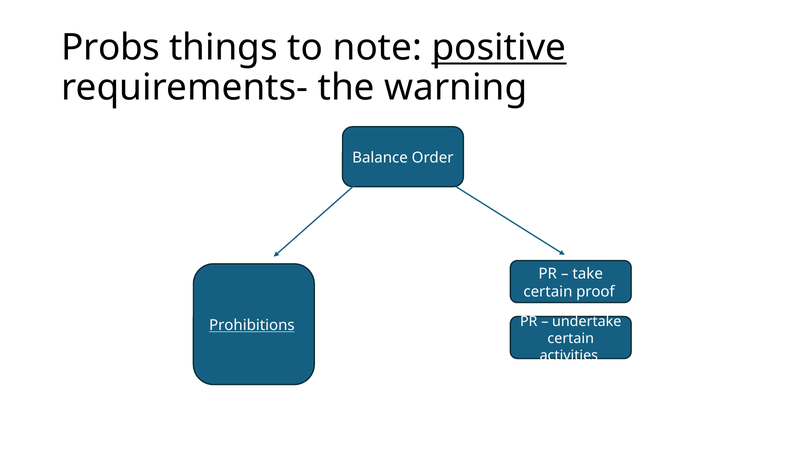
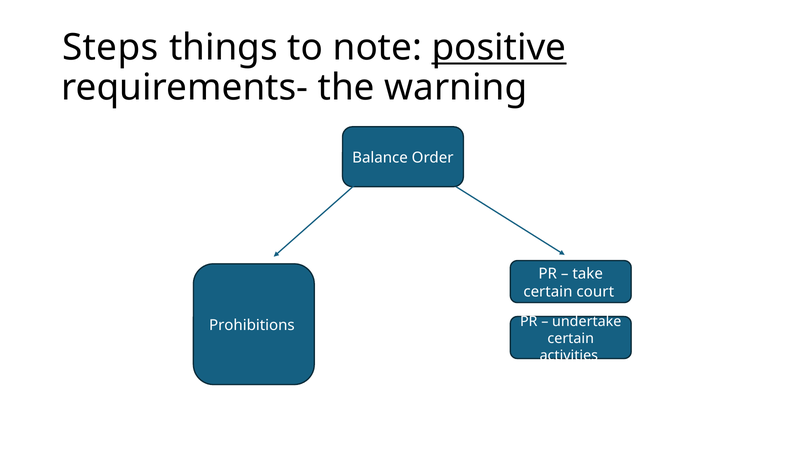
Probs: Probs -> Steps (110, 48)
proof: proof -> court (595, 292)
Prohibitions underline: present -> none (252, 325)
